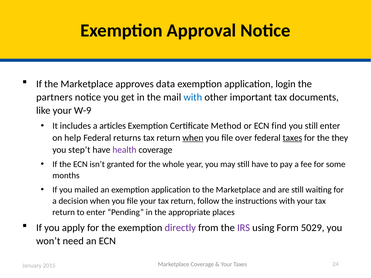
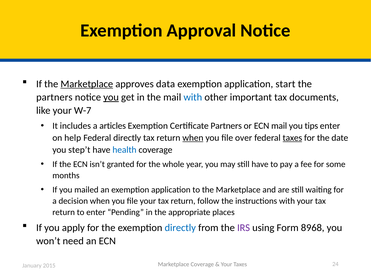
Marketplace underline: none -> present (87, 84)
login: login -> start (285, 84)
you underline: none -> present (111, 97)
W-9: W-9 -> W-7 (83, 111)
Certificate Method: Method -> Partners (226, 126)
ECN find: find -> mail (279, 126)
you still: still -> tips (311, 126)
Federal returns: returns -> directly (127, 138)
they: they -> date (340, 138)
health colour: purple -> blue (124, 150)
directly colour: purple -> blue (180, 228)
5029: 5029 -> 8968 (313, 228)
